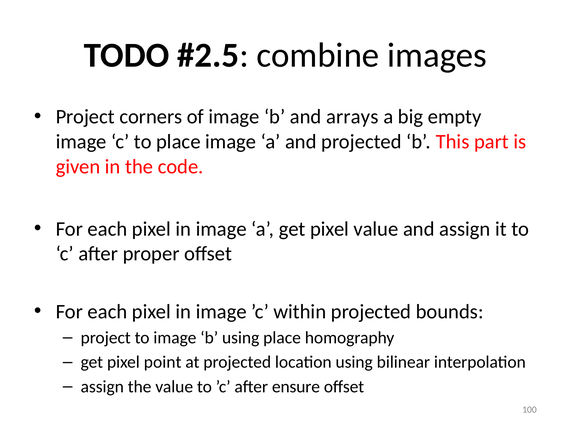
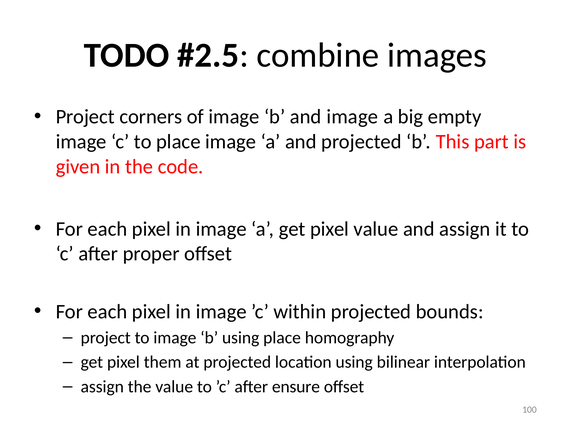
and arrays: arrays -> image (352, 117)
point: point -> them (163, 362)
